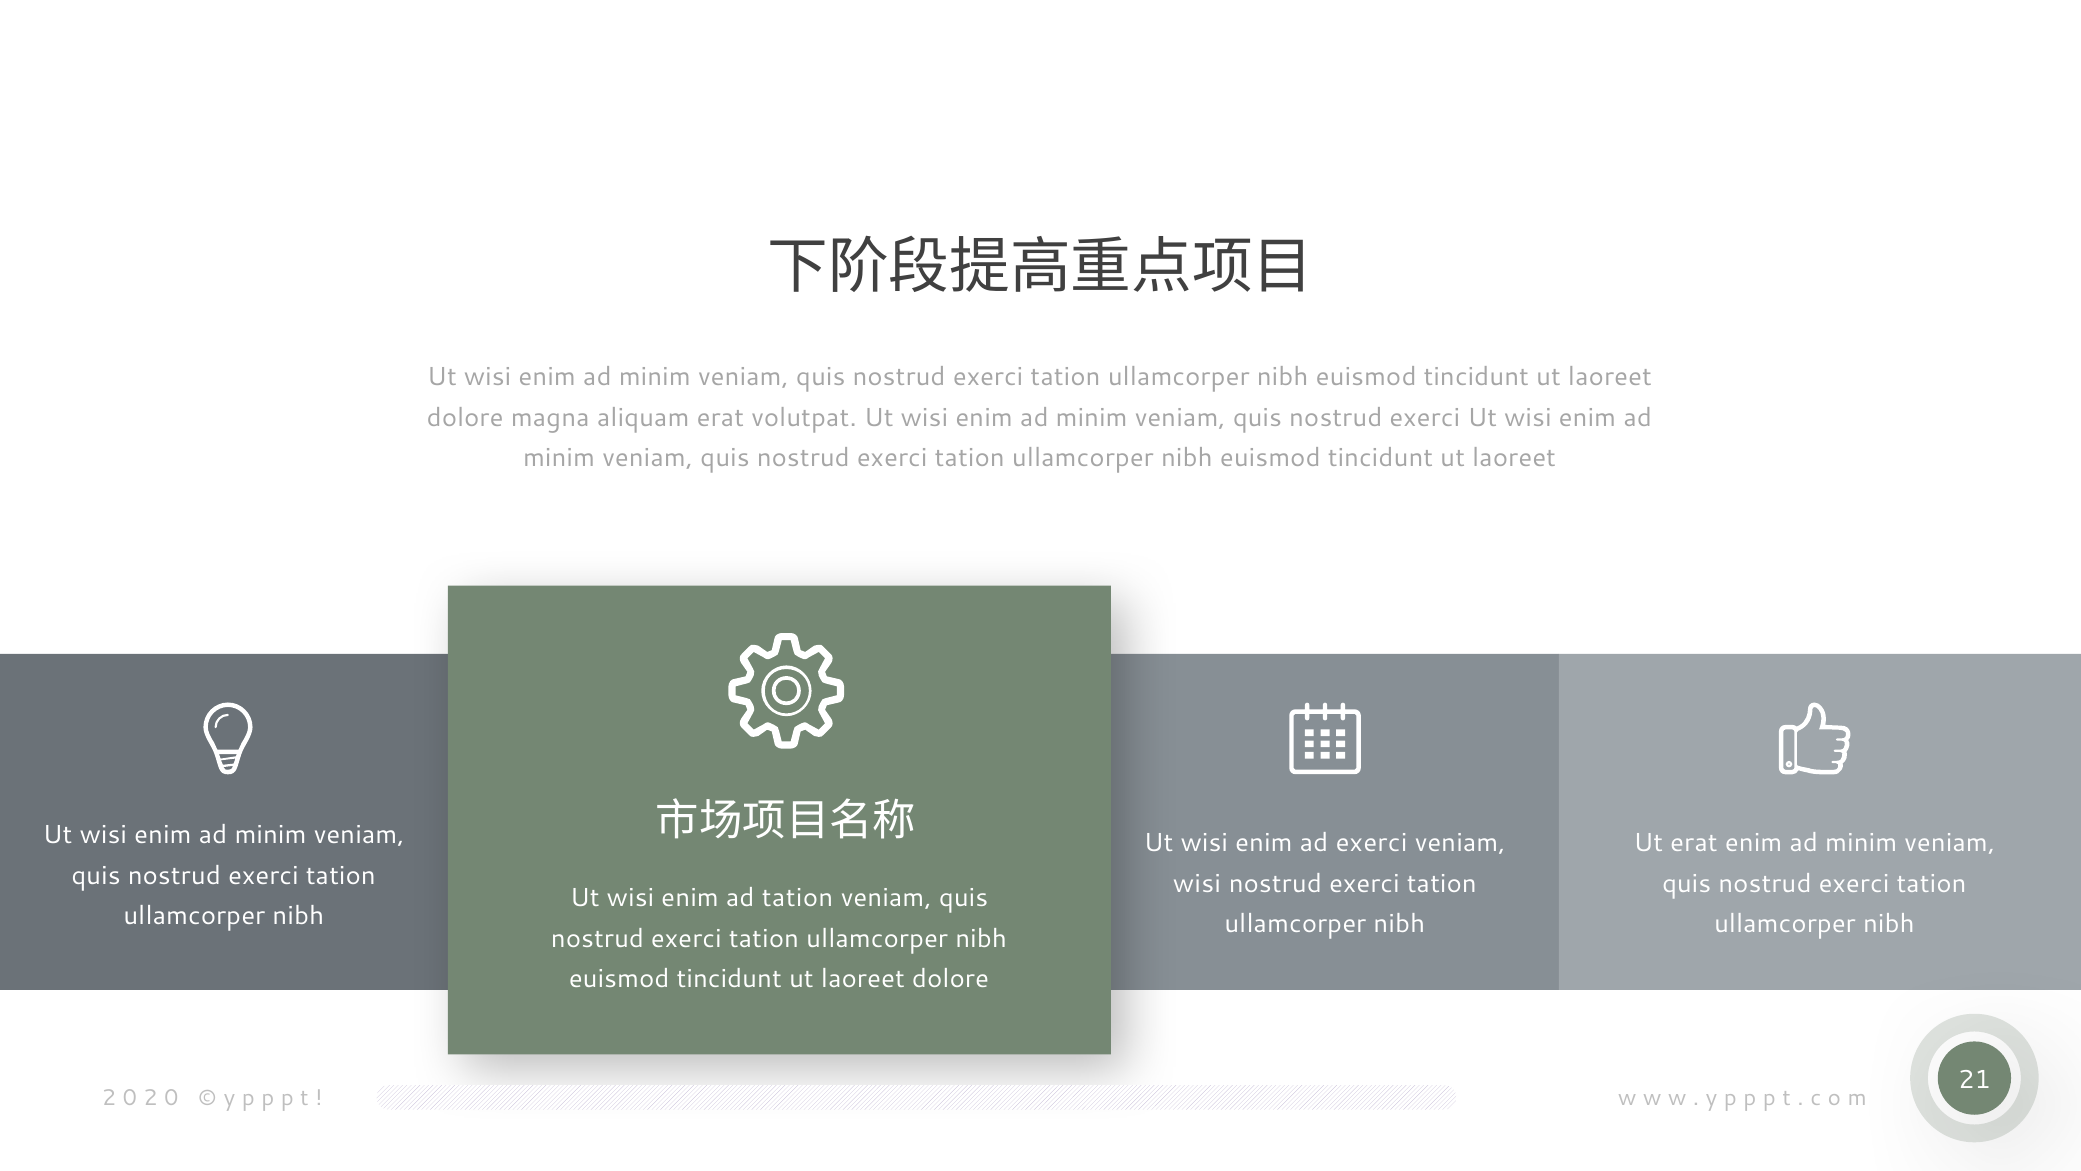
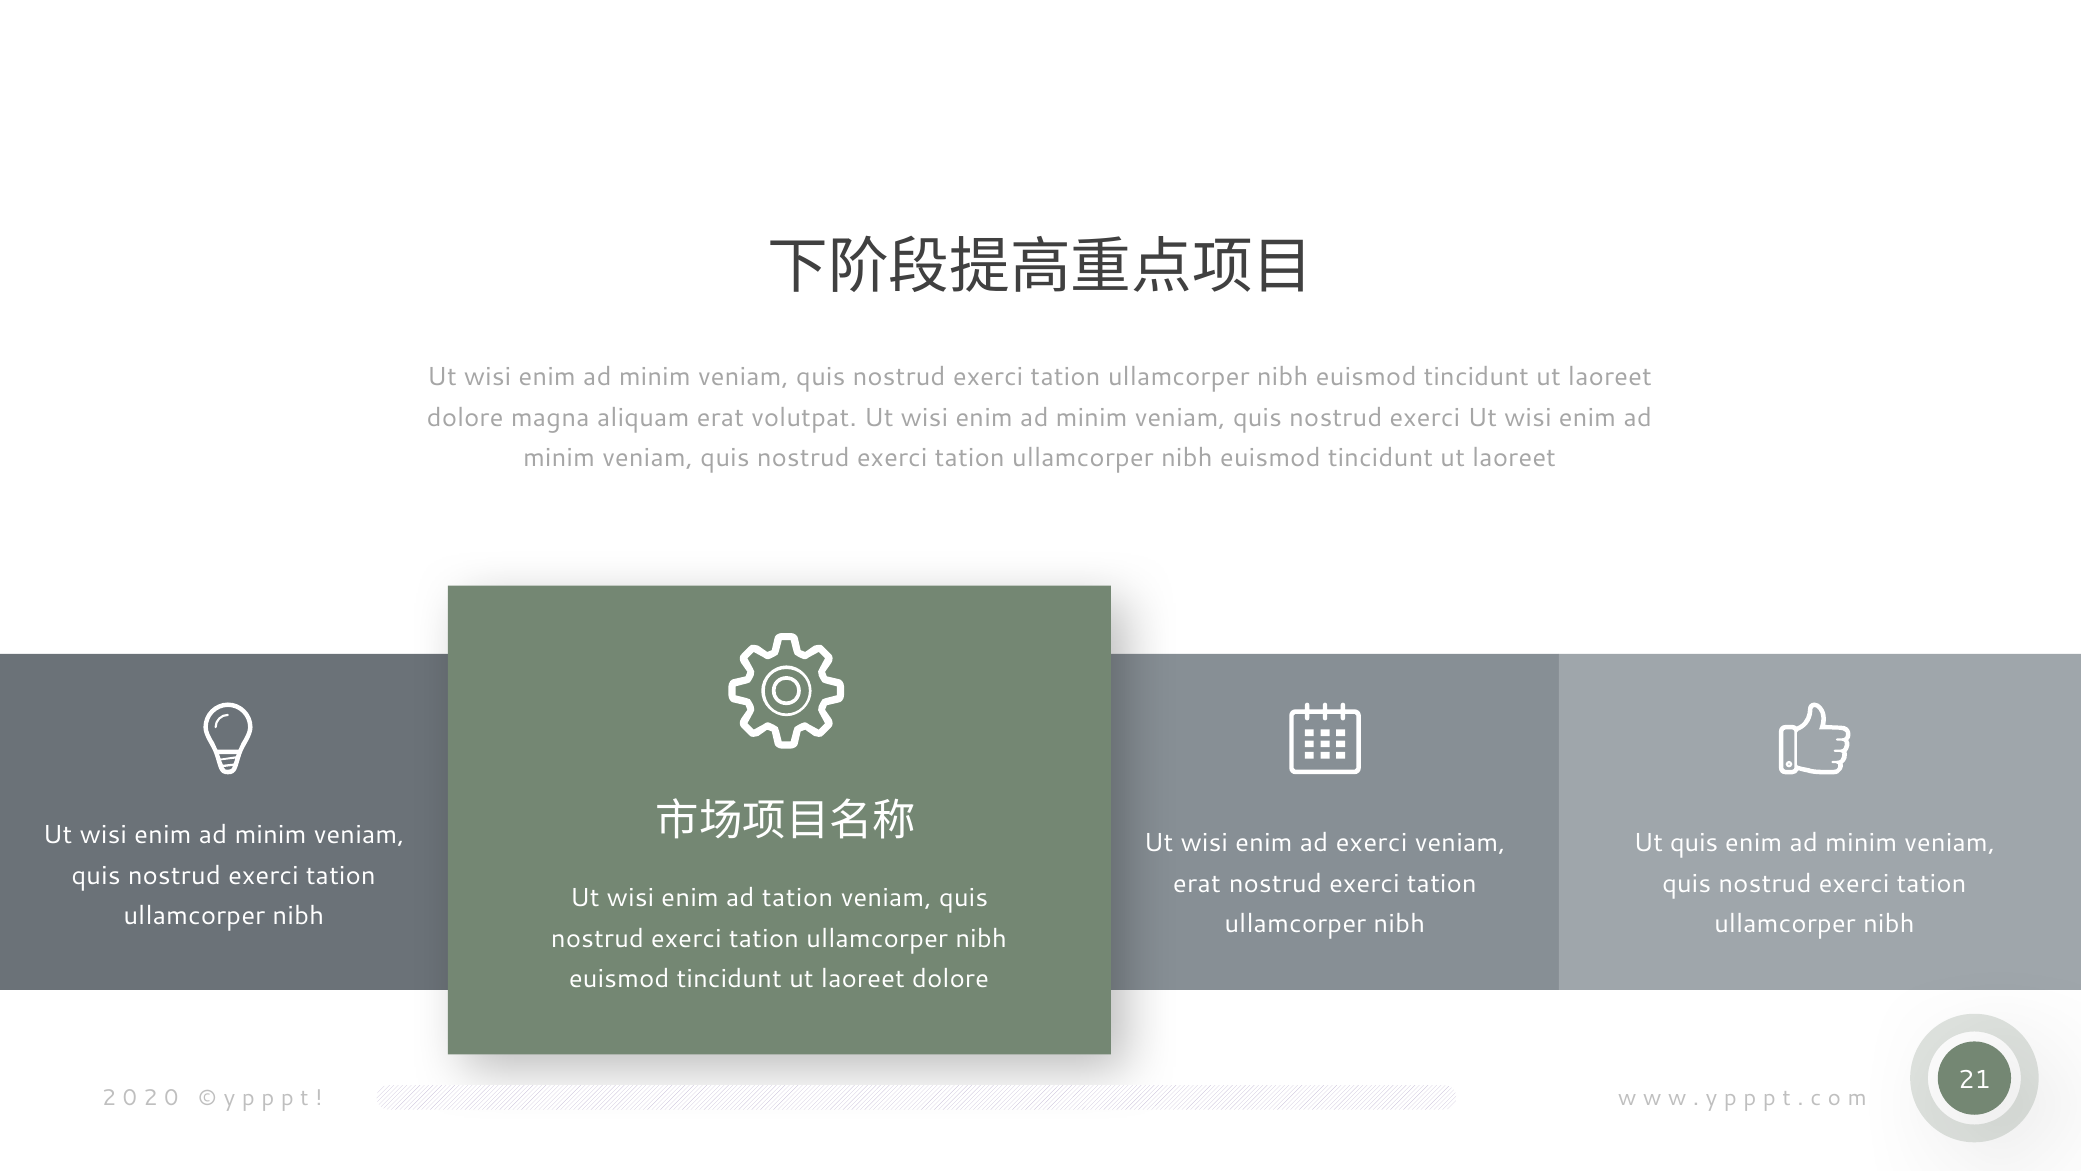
Ut erat: erat -> quis (1694, 843)
wisi: wisi -> erat (1197, 883)
